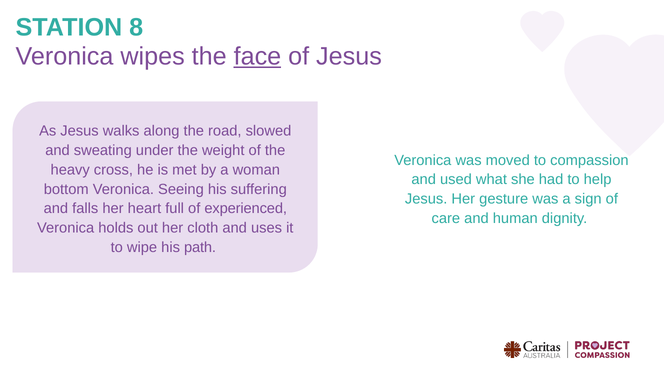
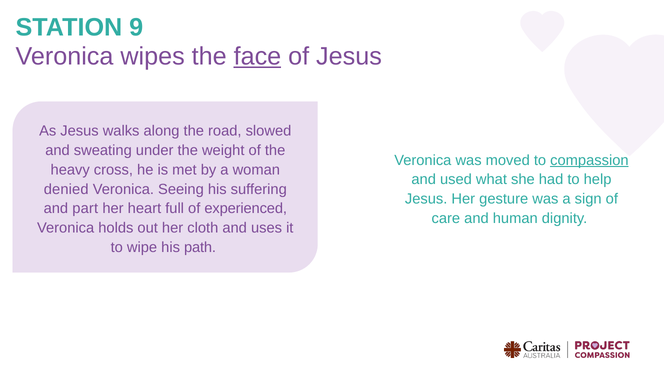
8: 8 -> 9 (136, 27)
compassion underline: none -> present (589, 160)
bottom: bottom -> denied (66, 189)
falls: falls -> part (85, 208)
